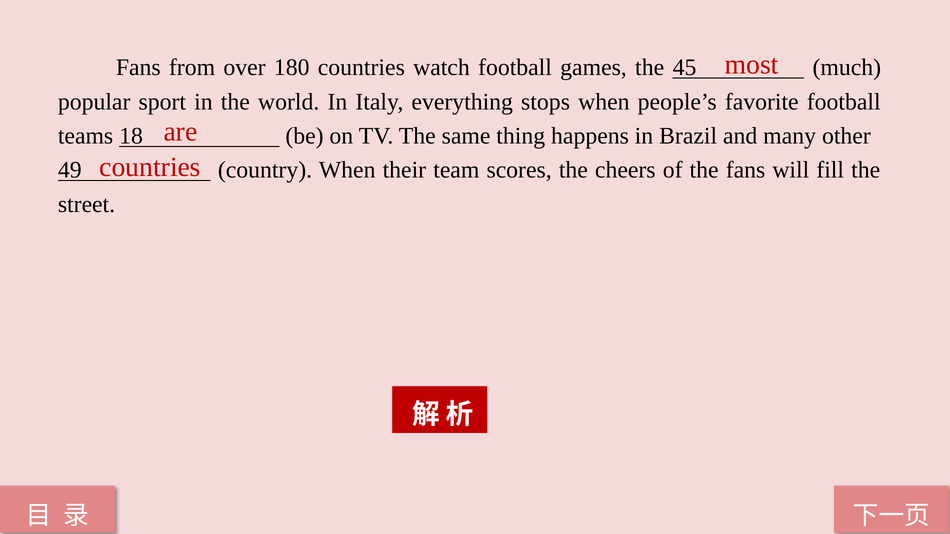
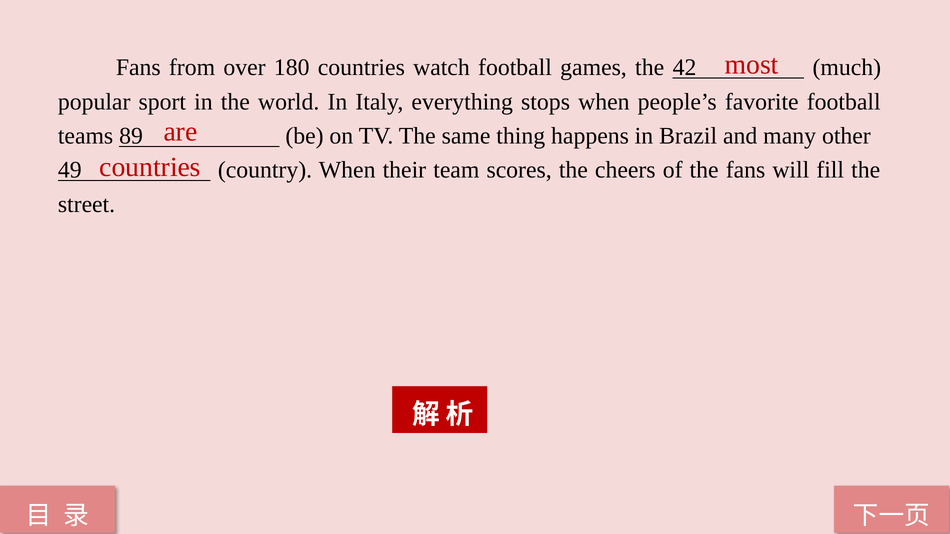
45: 45 -> 42 (685, 68)
18: 18 -> 89 (131, 136)
